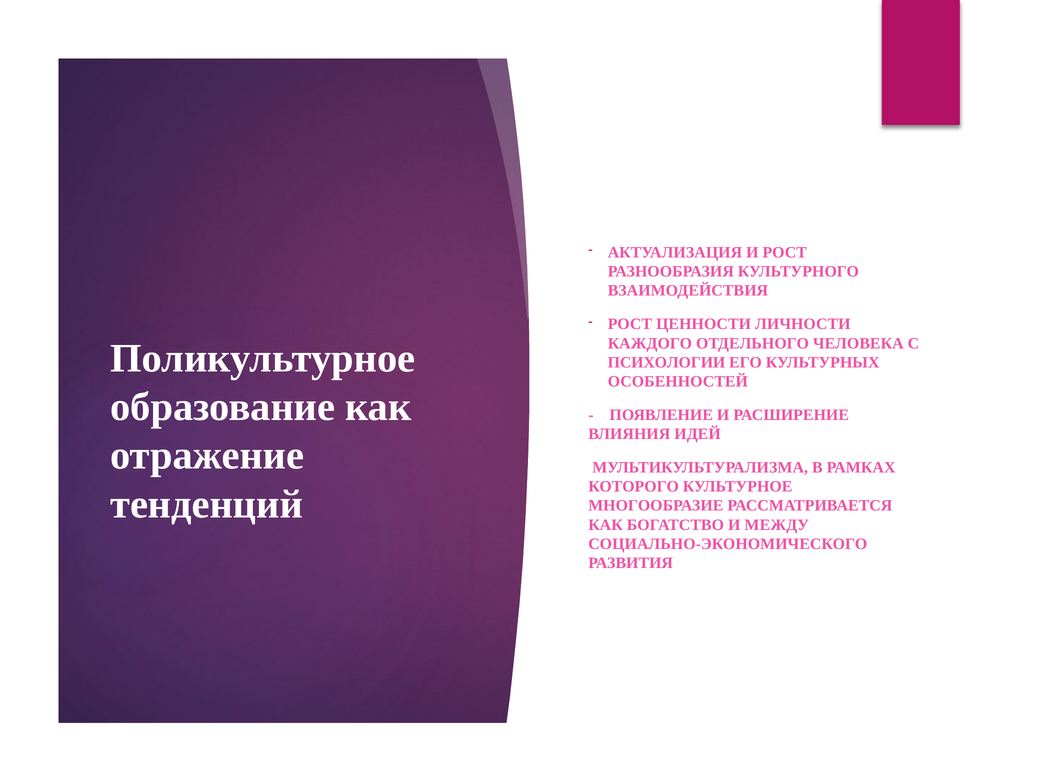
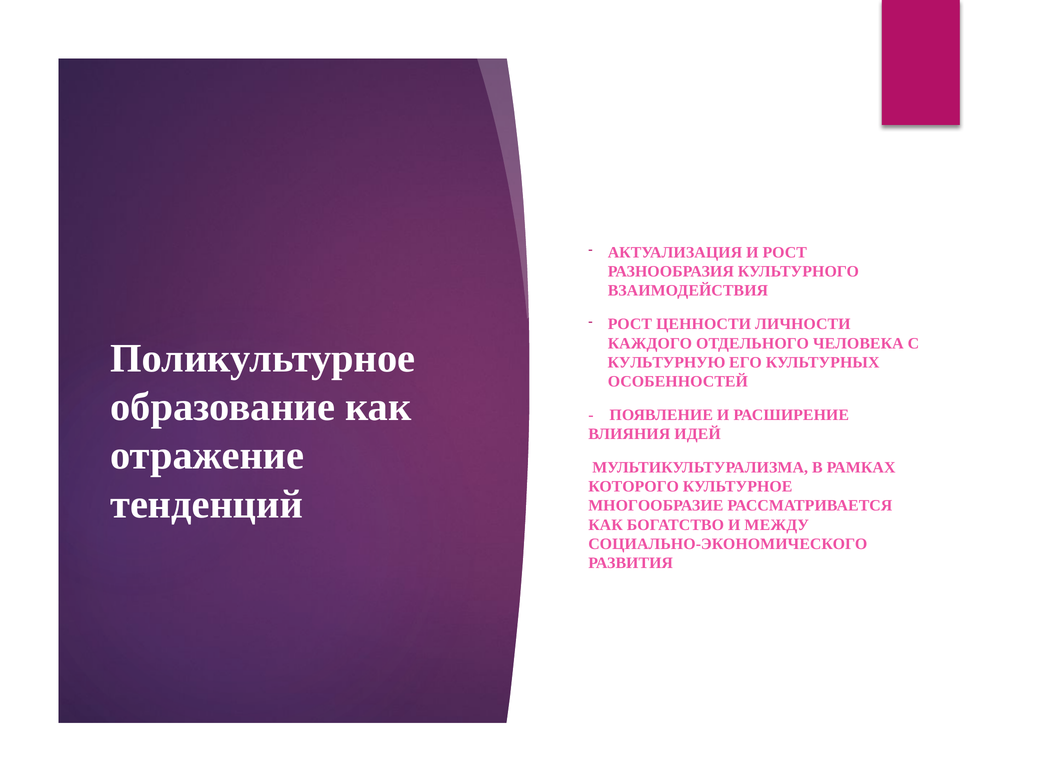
ПСИХОЛОГИИ: ПСИХОЛОГИИ -> КУЛЬТУРНУЮ (667, 363)
